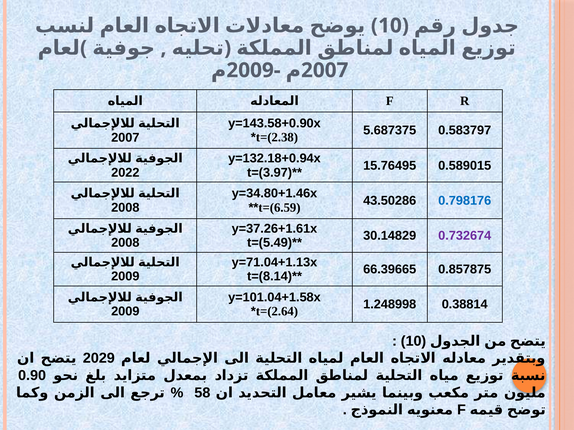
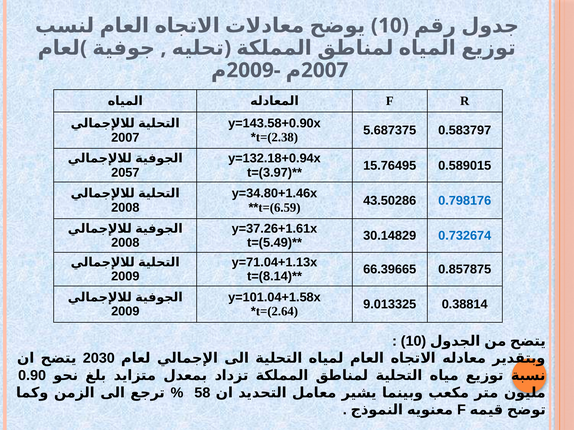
2022: 2022 -> 2057 (125, 173)
0.732674 colour: purple -> blue (465, 236)
1.248998: 1.248998 -> 9.013325 (390, 305)
2029: 2029 -> 2030 (99, 359)
